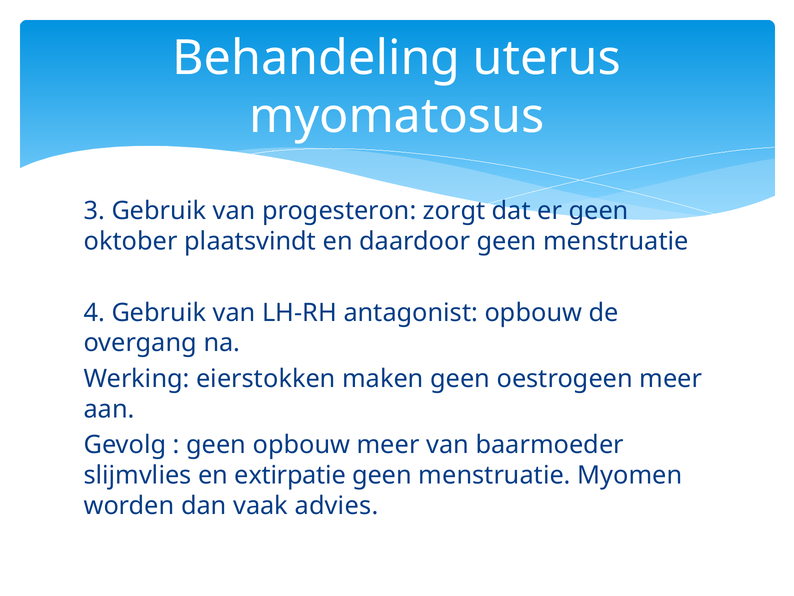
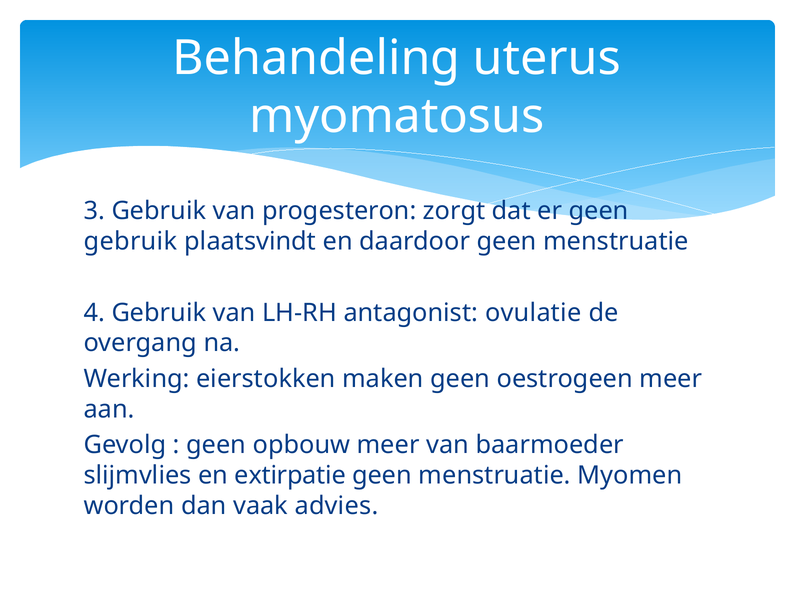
oktober: oktober -> gebruik (131, 241)
antagonist opbouw: opbouw -> ovulatie (533, 312)
